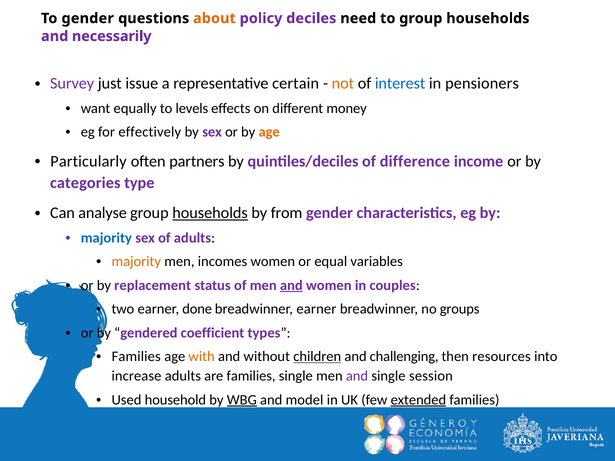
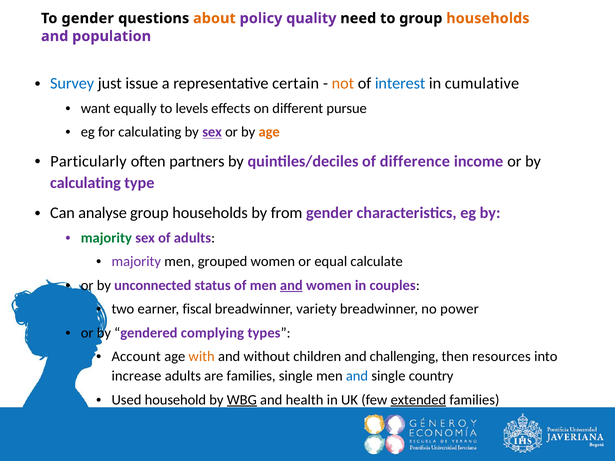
deciles: deciles -> quality (311, 18)
households colour: black -> orange (488, 18)
necessarily: necessarily -> population (112, 36)
Survey colour: purple -> blue (72, 84)
pensioners: pensioners -> cumulative (482, 84)
money: money -> pursue (347, 108)
for effectively: effectively -> calculating (150, 132)
sex underline: none -> present (212, 132)
categories: categories -> calculating (85, 183)
households underline: present -> none (210, 213)
majority colour: blue -> green (106, 238)
majority colour: orange -> purple (136, 262)
incomes: incomes -> grouped (223, 262)
variables: variables -> calculate (377, 262)
replacement: replacement -> unconnected (153, 285)
done: done -> fiscal (197, 309)
breadwinner earner: earner -> variety (316, 309)
groups: groups -> power (459, 309)
coefficient: coefficient -> complying (212, 333)
Families: Families -> Account (136, 357)
children underline: present -> none (317, 357)
and colour: purple -> blue (357, 376)
session: session -> country (431, 376)
model: model -> health (305, 400)
